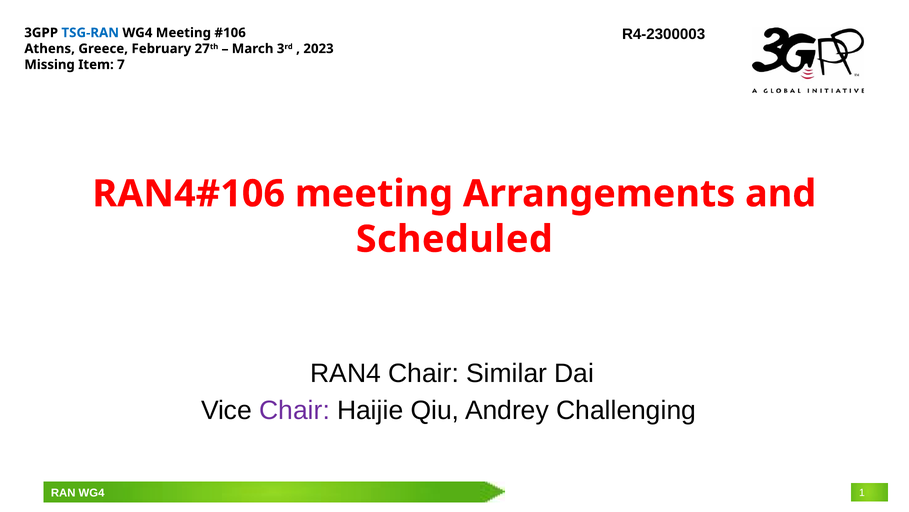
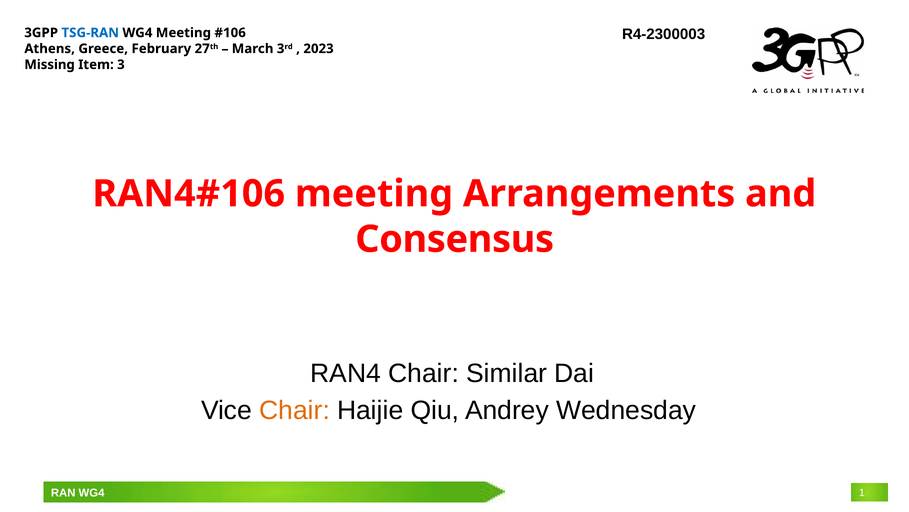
7: 7 -> 3 (121, 65)
Scheduled: Scheduled -> Consensus (455, 239)
Chair colour: purple -> orange (295, 410)
Challenging: Challenging -> Wednesday (626, 410)
